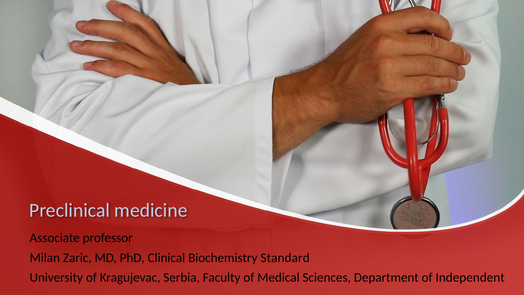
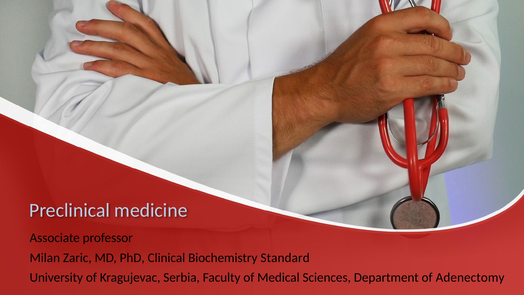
Independent: Independent -> Adenectomy (470, 277)
